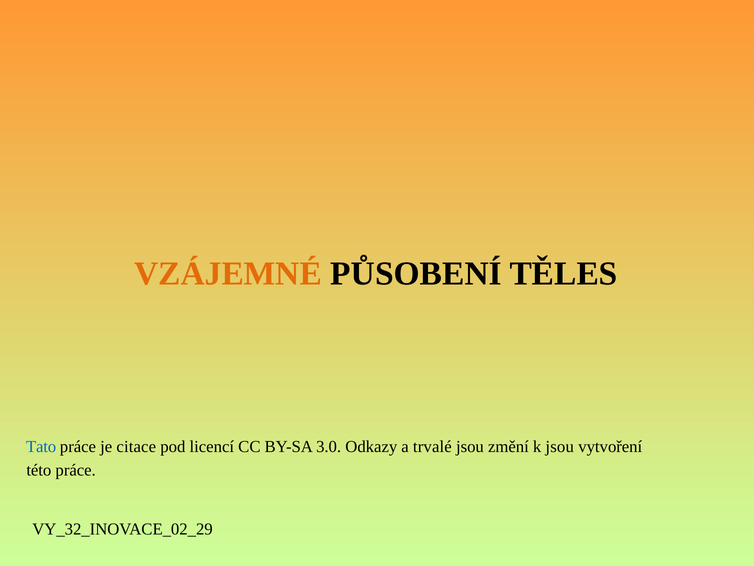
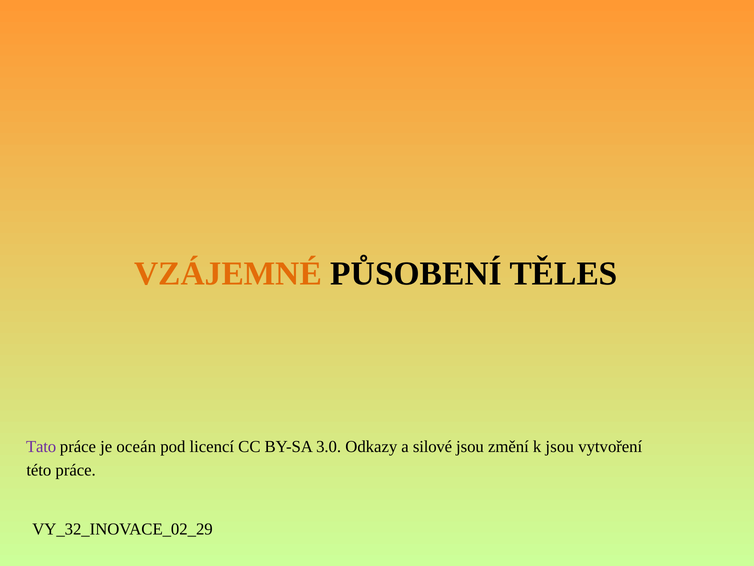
Tato colour: blue -> purple (41, 447)
citace: citace -> oceán (136, 447)
trvalé: trvalé -> silové (433, 447)
